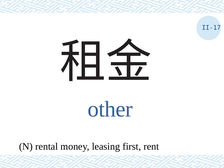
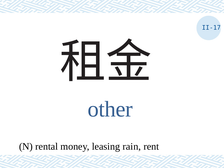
first: first -> rain (132, 146)
